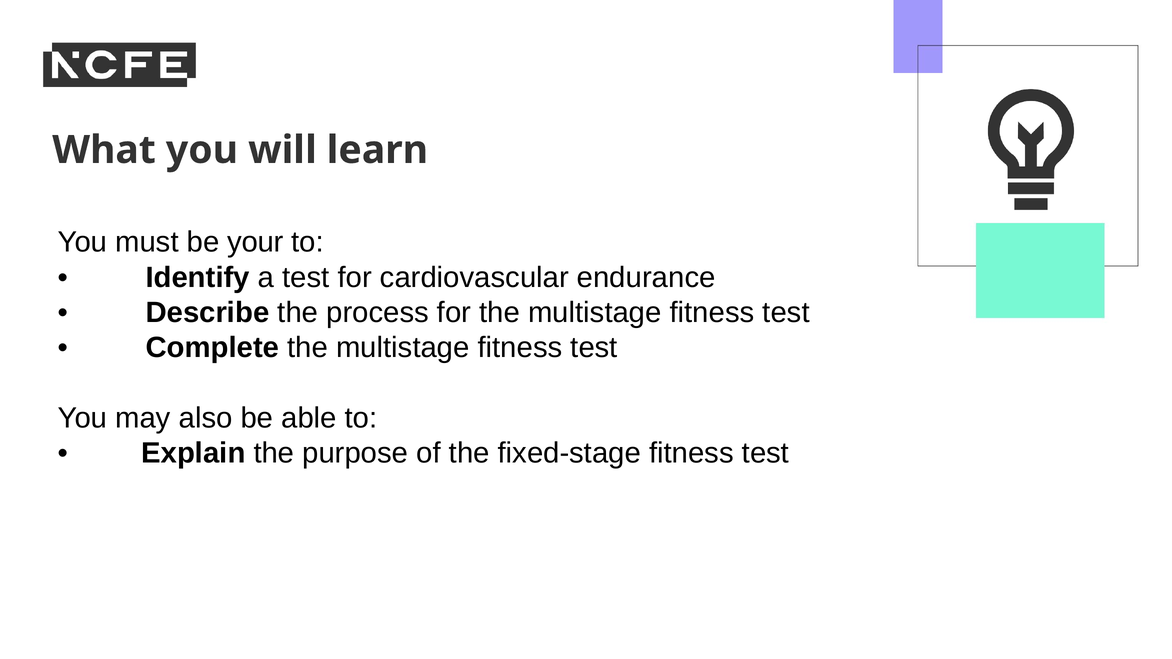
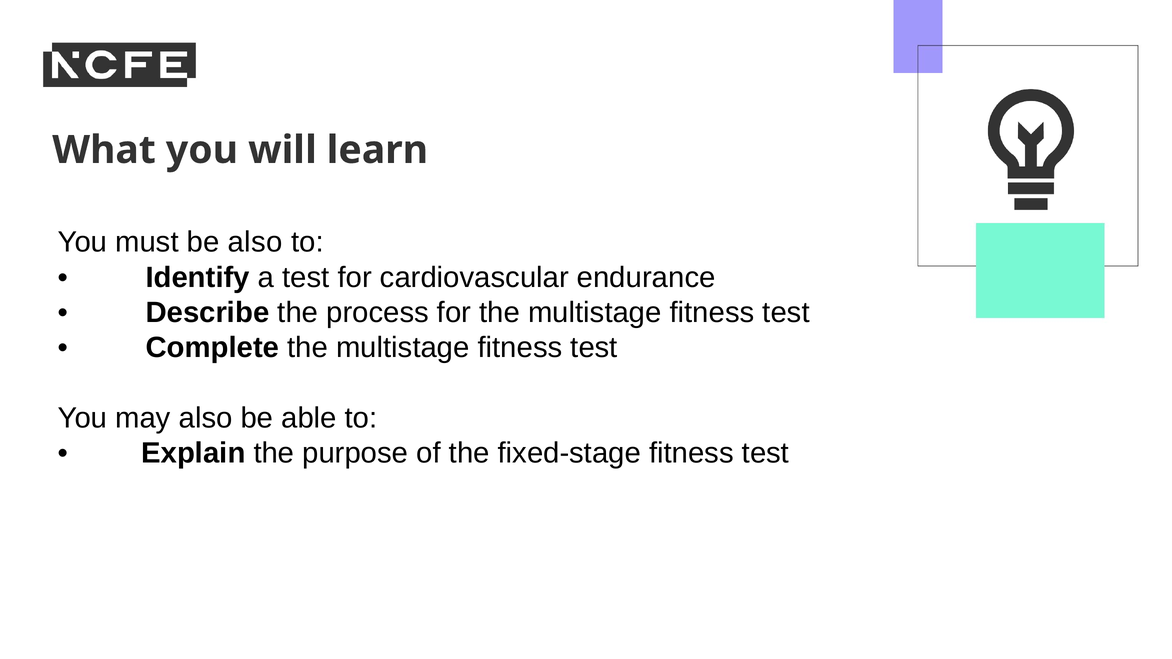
be your: your -> also (255, 242)
